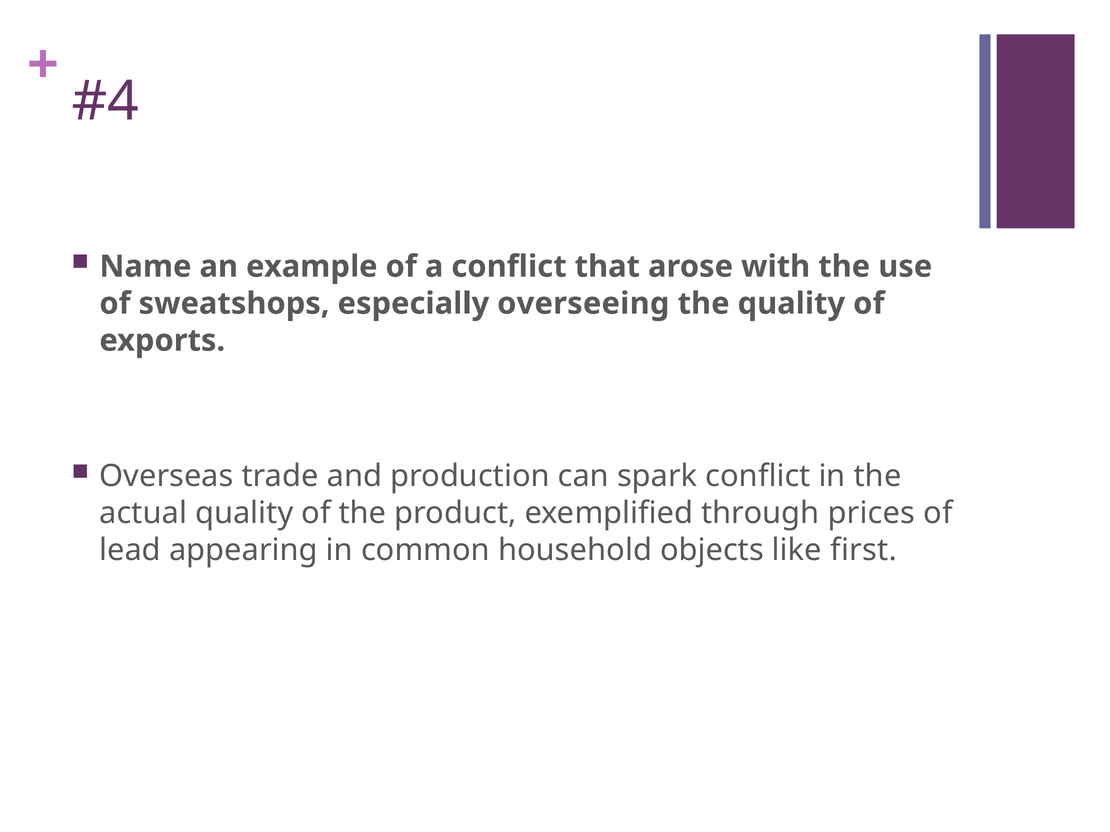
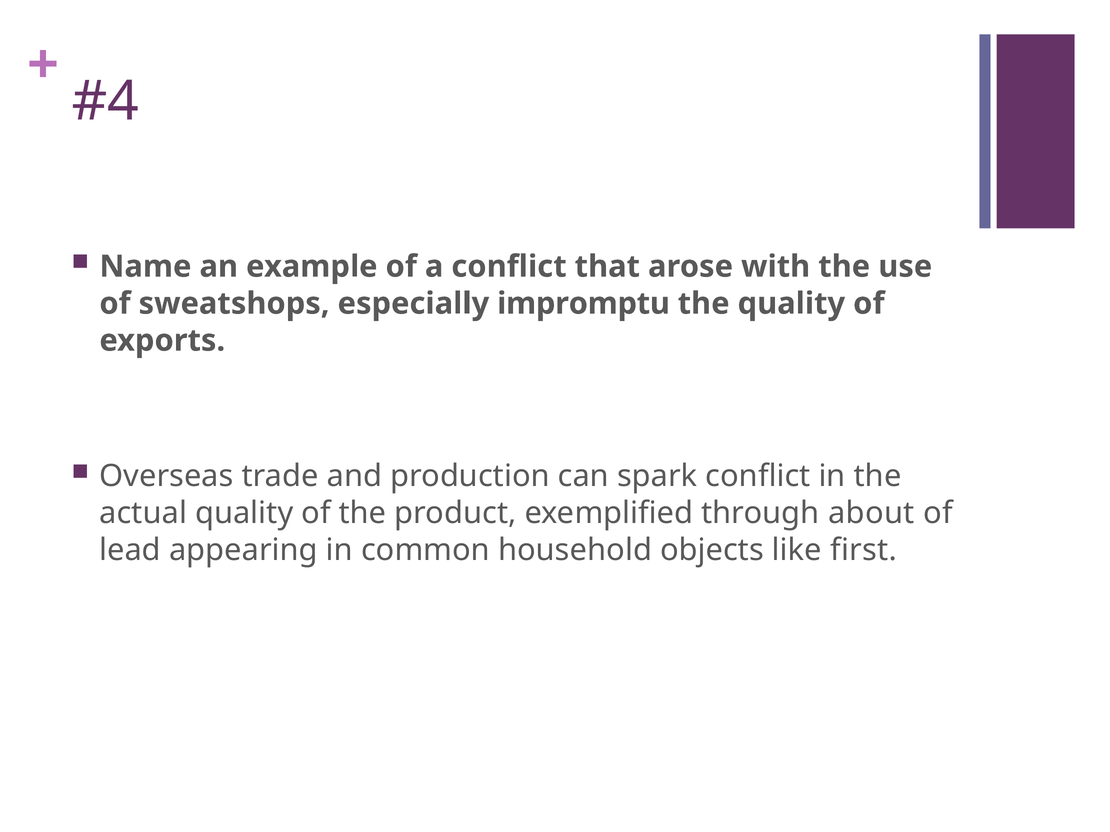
overseeing: overseeing -> impromptu (584, 304)
prices: prices -> about (871, 513)
